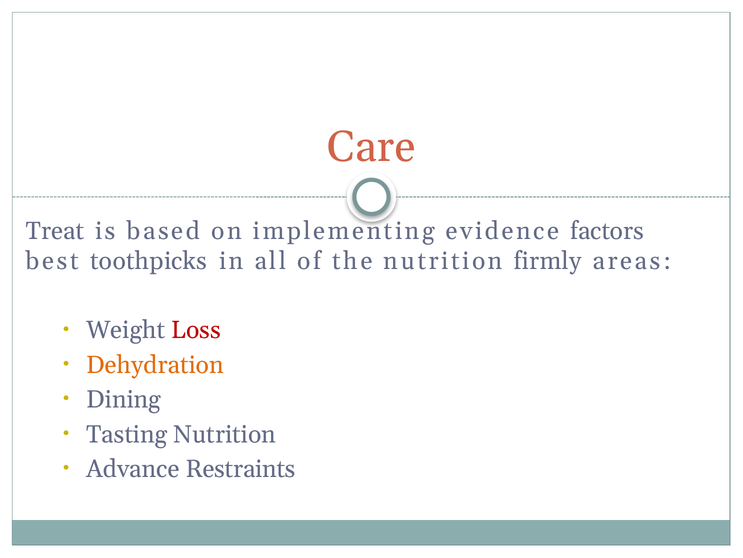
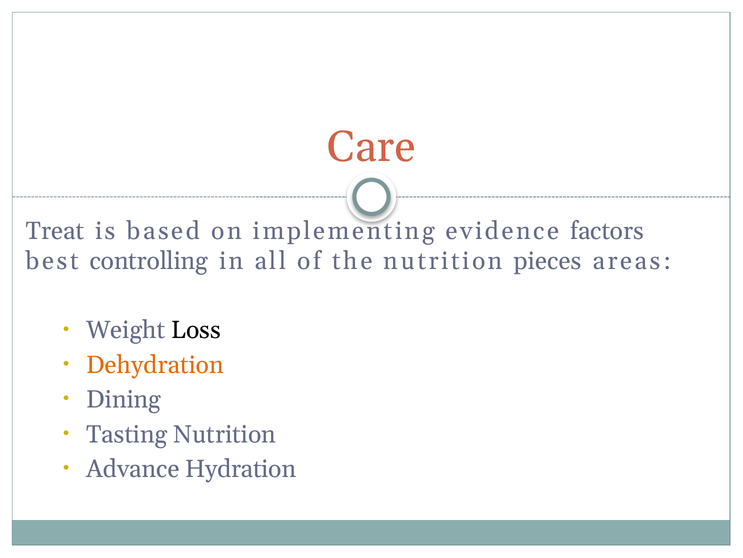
toothpicks: toothpicks -> controlling (149, 261)
firmly: firmly -> pieces (548, 261)
Loss colour: red -> black (196, 330)
Restraints: Restraints -> Hydration (241, 468)
